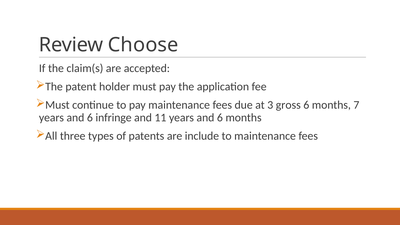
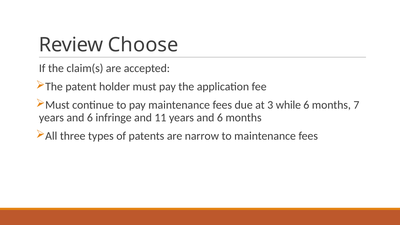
gross: gross -> while (288, 105)
include: include -> narrow (202, 136)
